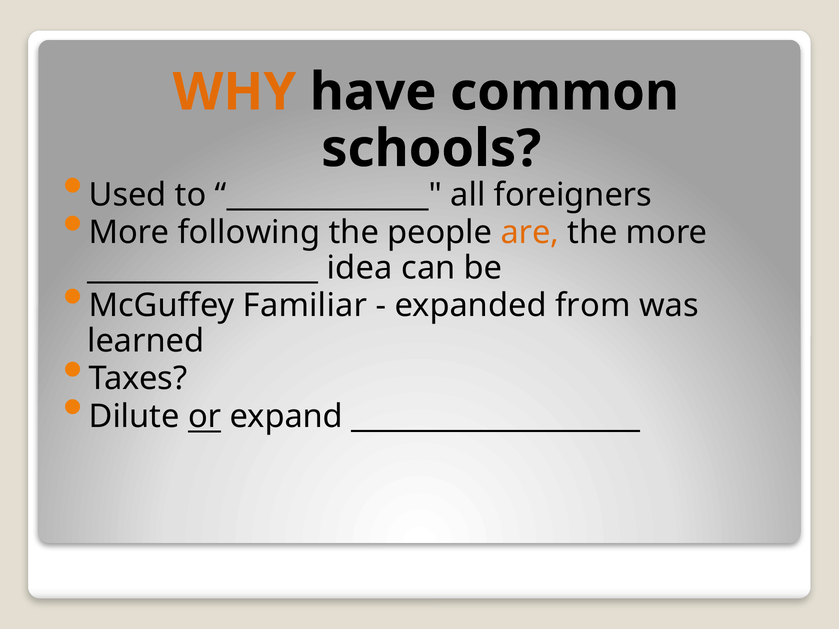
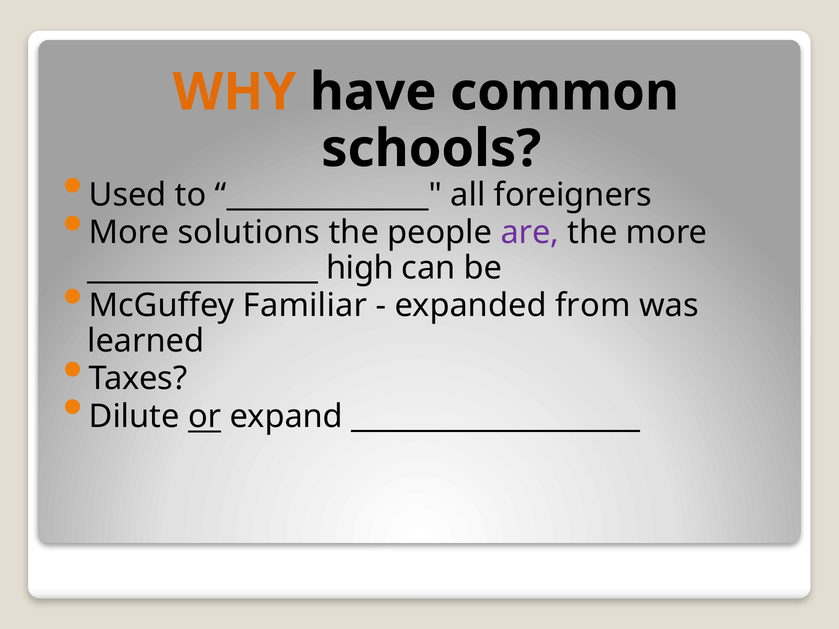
following: following -> solutions (249, 233)
are colour: orange -> purple (530, 233)
idea: idea -> high (360, 268)
